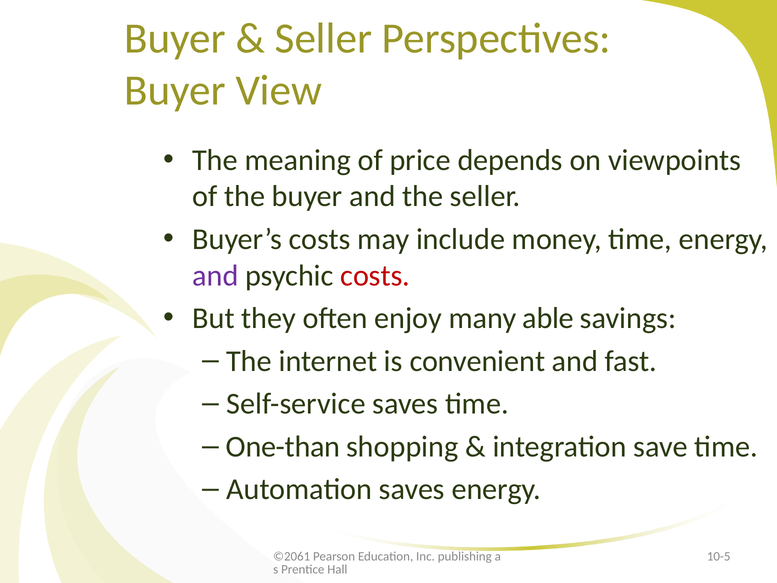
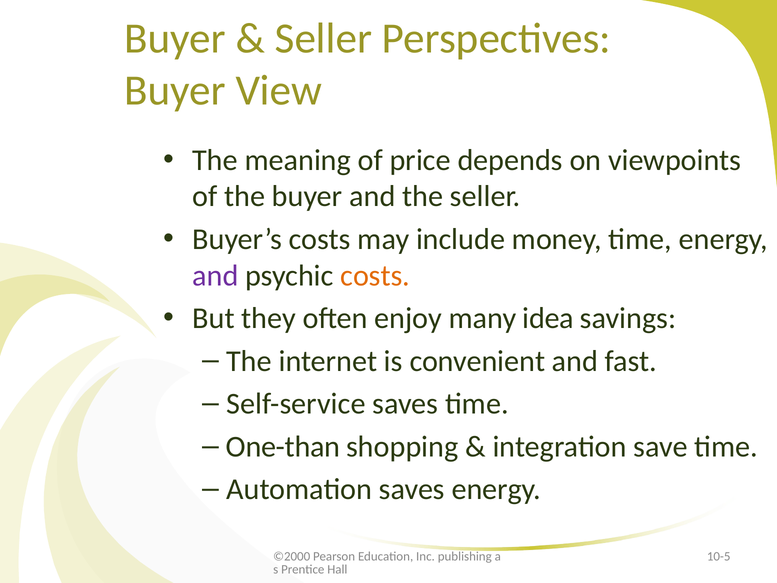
costs colour: red -> orange (375, 275)
able: able -> idea (548, 318)
©2061: ©2061 -> ©2000 (292, 556)
